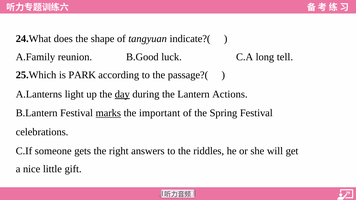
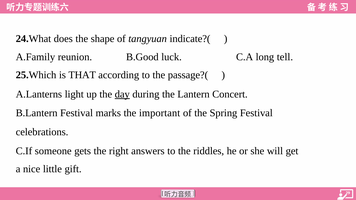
PARK: PARK -> THAT (82, 75)
Actions: Actions -> Concert (230, 94)
marks underline: present -> none (108, 113)
